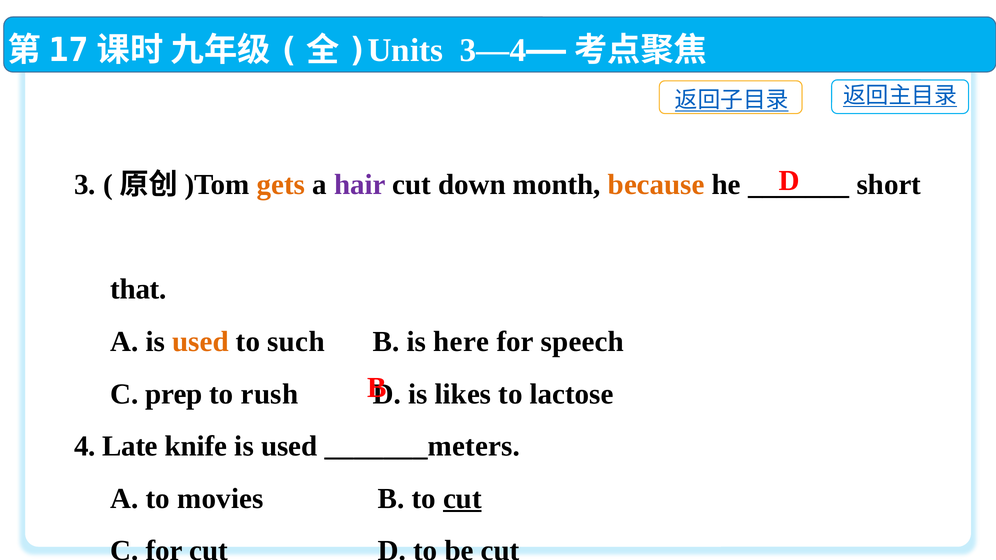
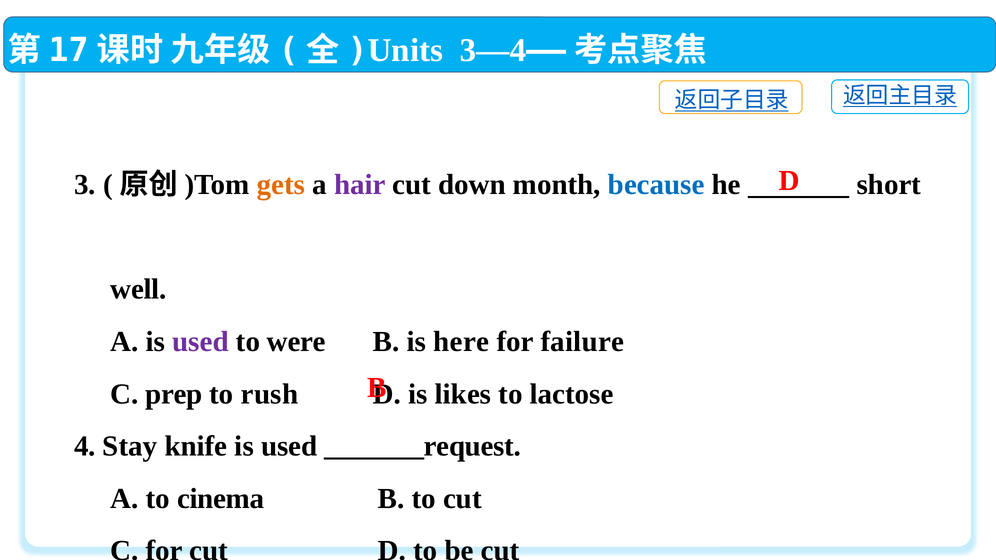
because colour: orange -> blue (656, 185)
that: that -> well (138, 290)
used colour: orange -> purple (200, 342)
such: such -> were (296, 342)
speech: speech -> failure (582, 342)
Late: Late -> Stay (130, 446)
_______meters: _______meters -> _______request (423, 446)
movies: movies -> cinema (221, 499)
cut underline: present -> none (462, 499)
